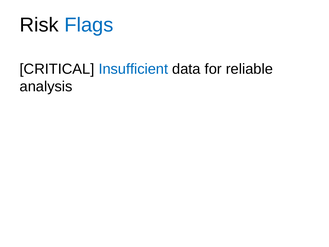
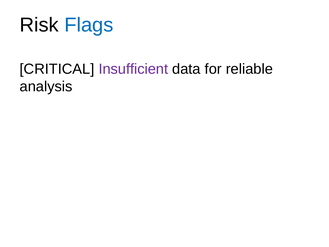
Insufficient colour: blue -> purple (133, 69)
